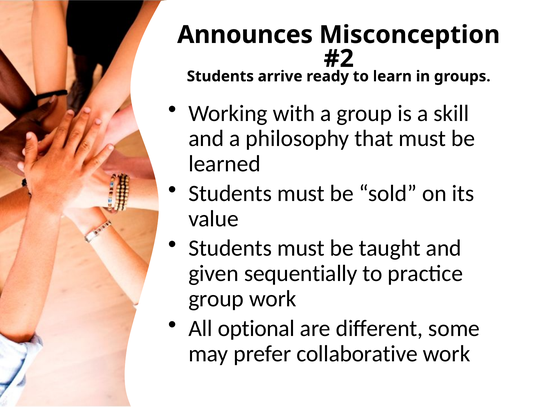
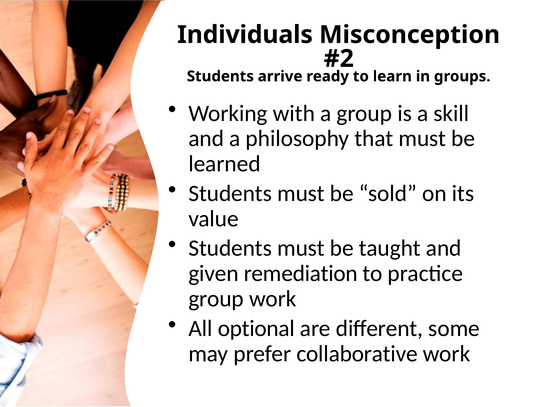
Announces: Announces -> Individuals (245, 35)
sequentially: sequentially -> remediation (301, 273)
